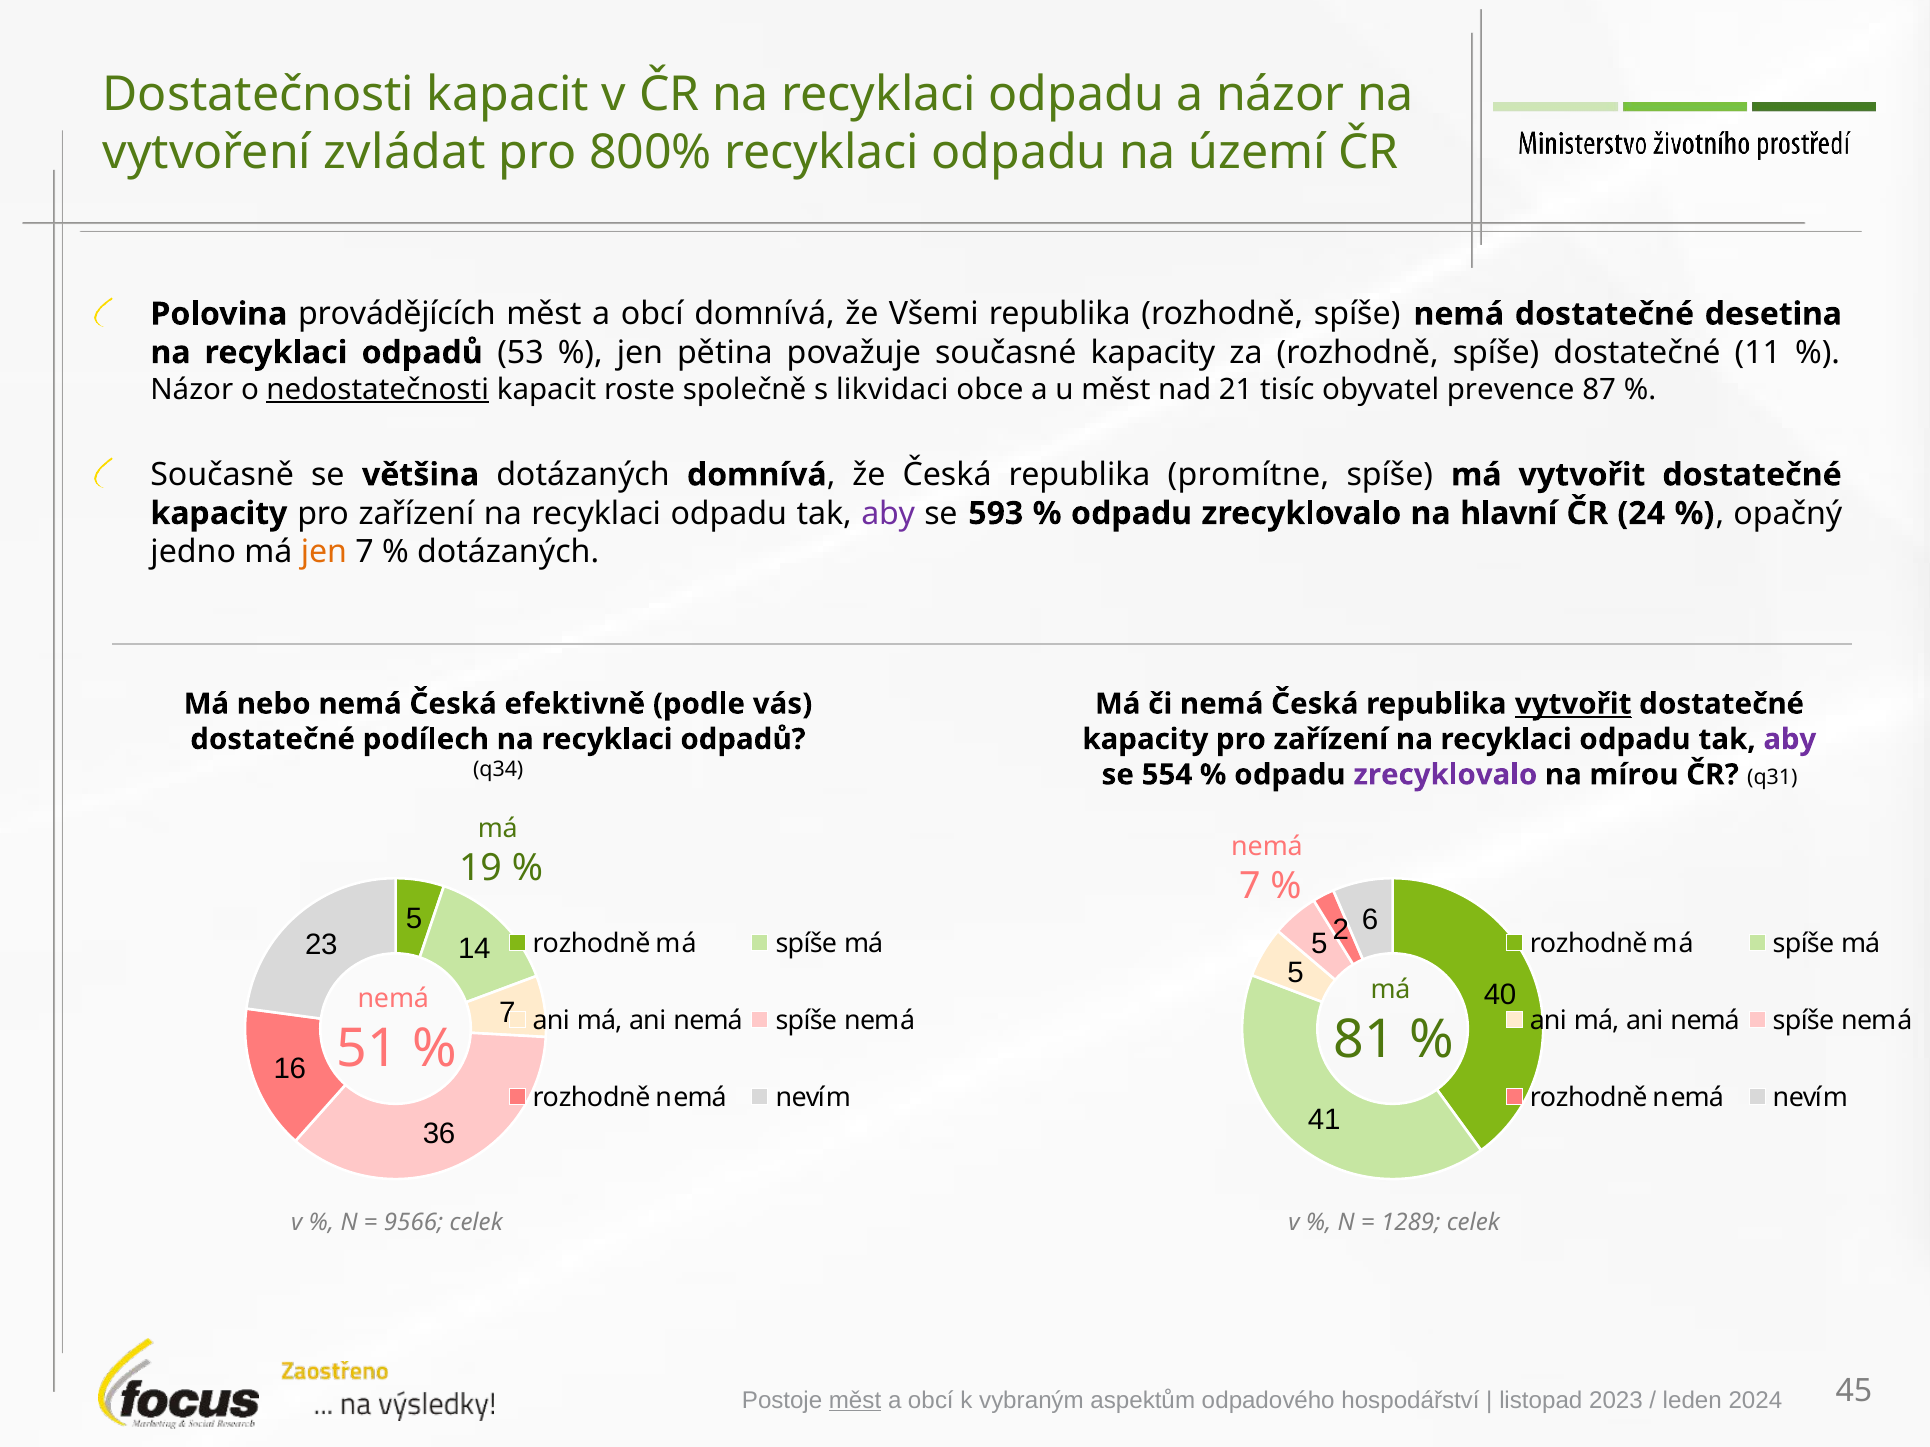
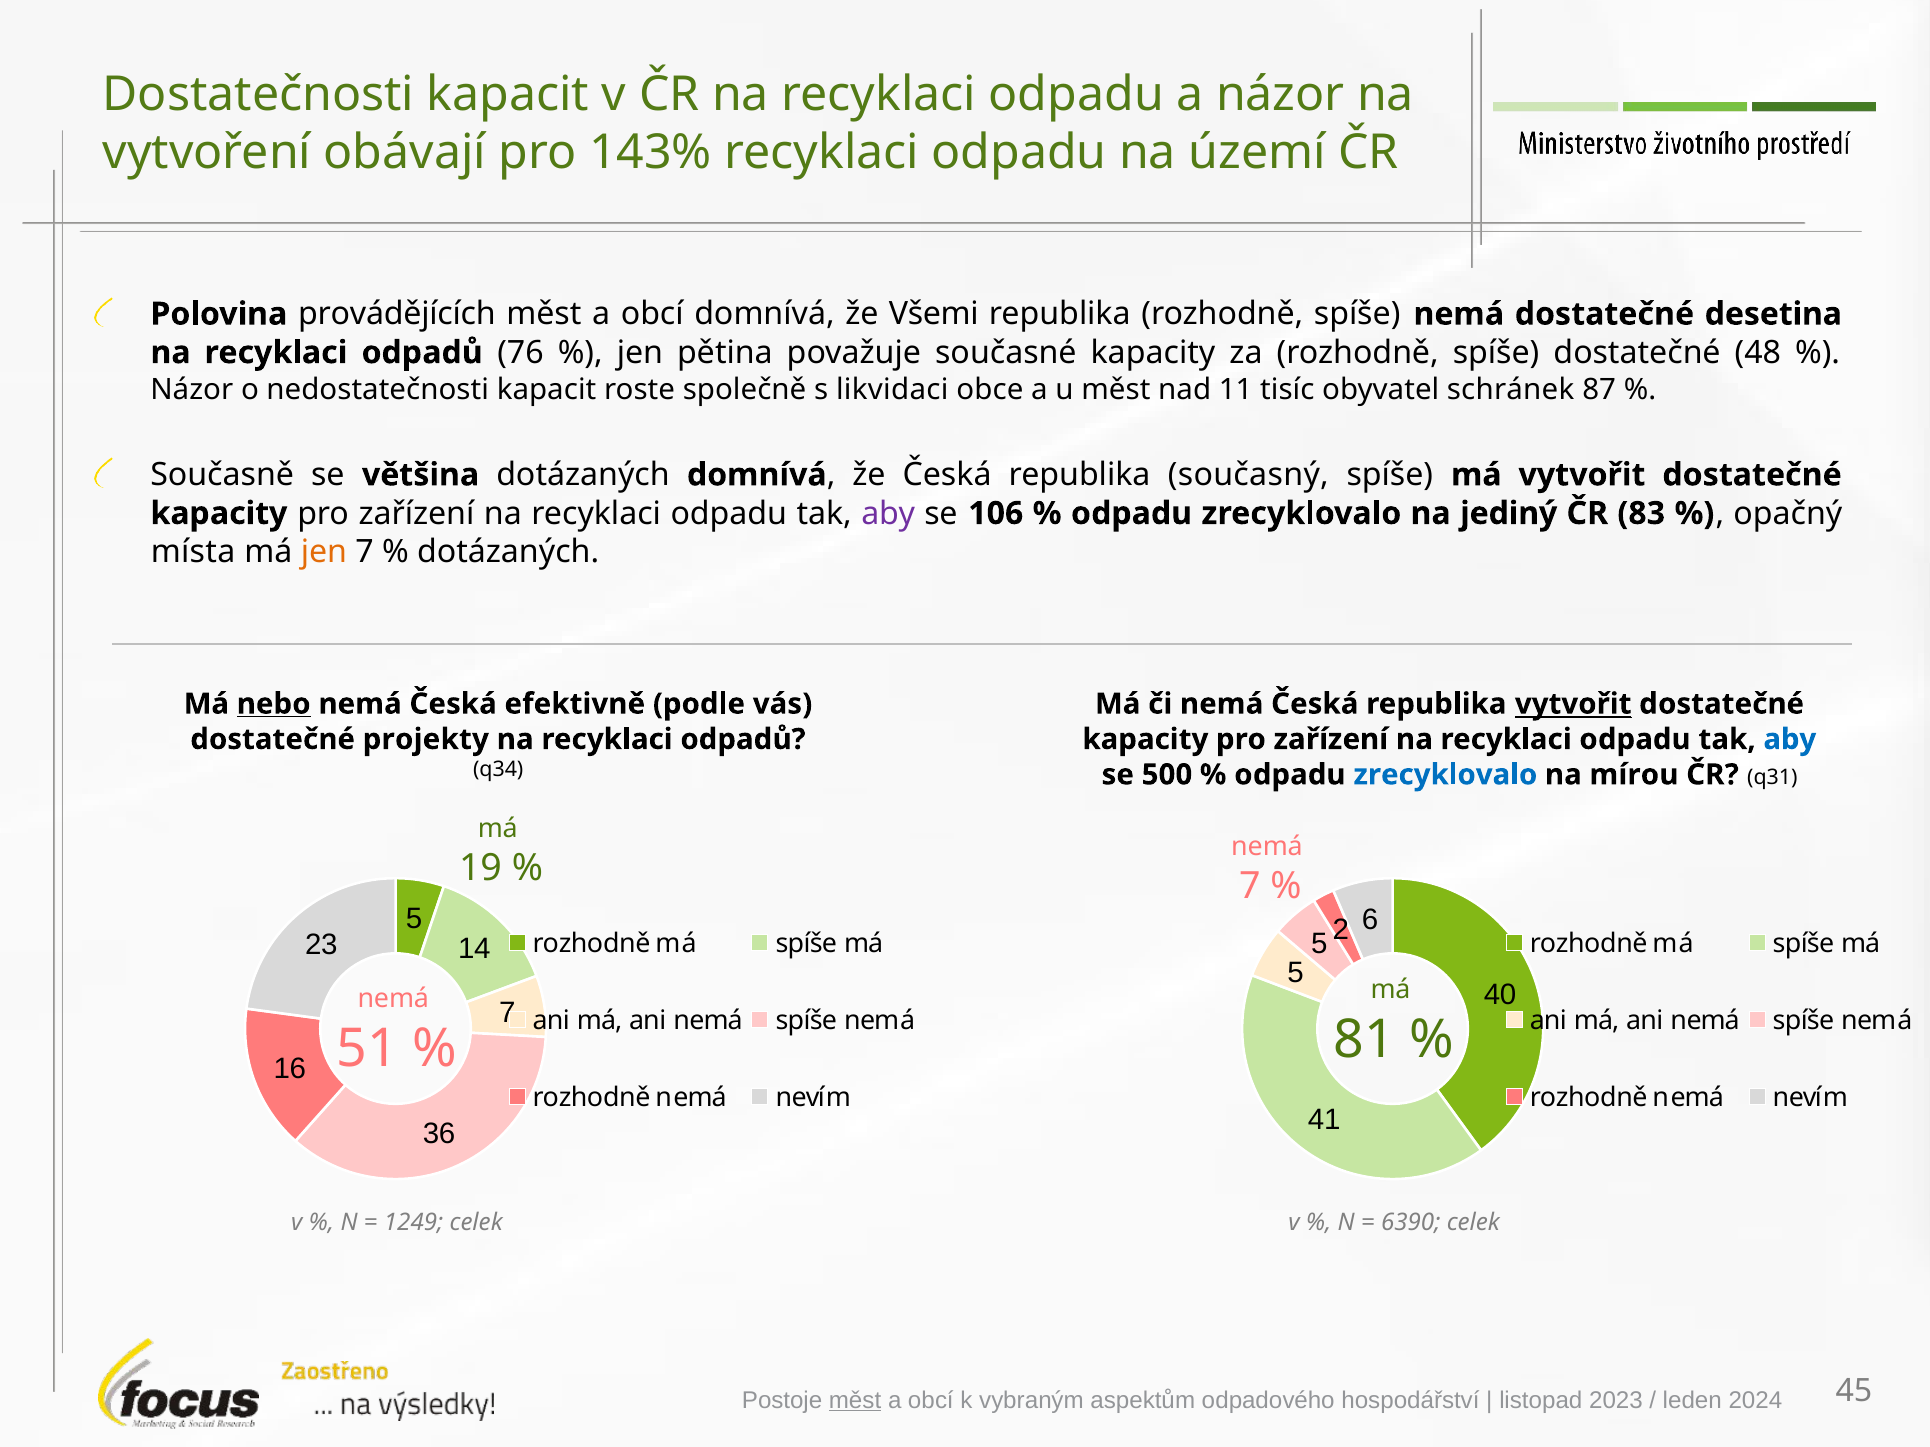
zvládat: zvládat -> obávají (405, 152)
800%: 800% -> 143% (651, 152)
53: 53 -> 76 (521, 353)
11: 11 -> 48 (1758, 353)
nedostatečnosti underline: present -> none (378, 390)
21: 21 -> 11 (1236, 390)
prevence: prevence -> schránek (1511, 390)
promítne: promítne -> současný (1248, 475)
593: 593 -> 106 (996, 514)
hlavní: hlavní -> jediný (1509, 514)
24: 24 -> 83 (1641, 514)
jedno: jedno -> místa (193, 552)
nebo underline: none -> present (274, 704)
podílech: podílech -> projekty (426, 740)
aby colour: purple -> blue (1790, 740)
554: 554 -> 500 (1167, 775)
zrecyklovalo colour: purple -> blue (1445, 775)
9566: 9566 -> 1249 (414, 1223)
1289: 1289 -> 6390 (1411, 1223)
